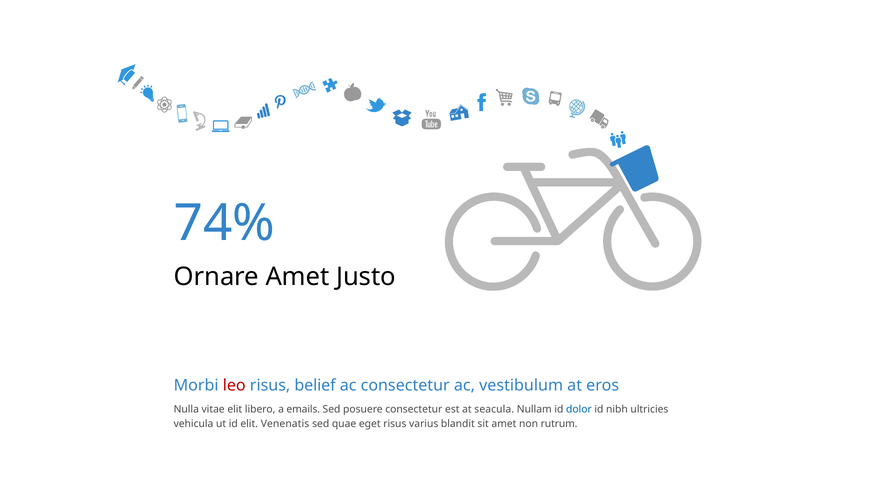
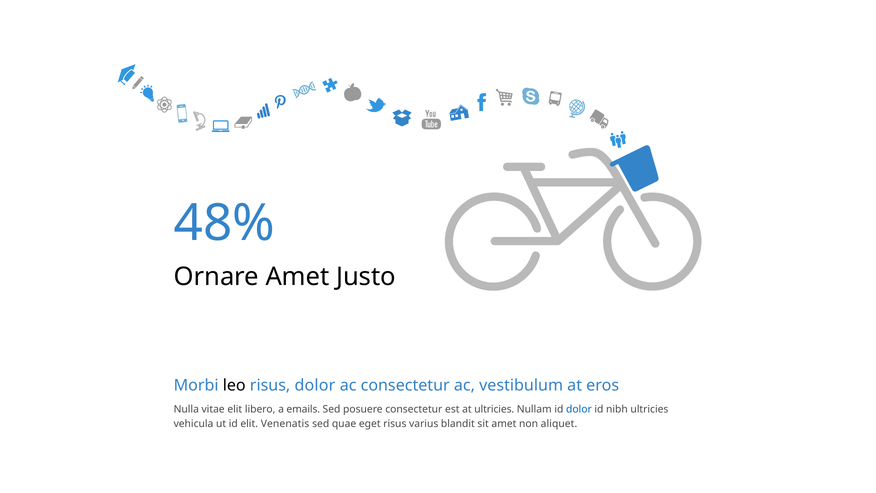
74%: 74% -> 48% (224, 223)
leo colour: red -> black (234, 385)
risus belief: belief -> dolor (315, 385)
at seacula: seacula -> ultricies (494, 409)
rutrum: rutrum -> aliquet (559, 424)
